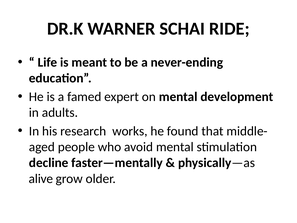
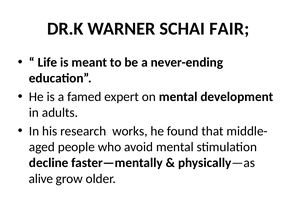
RIDE: RIDE -> FAIR (229, 29)
